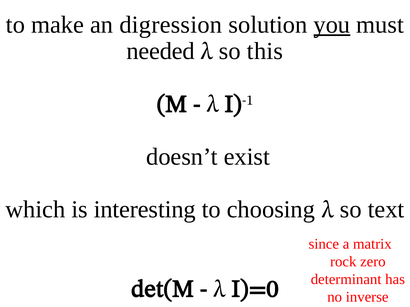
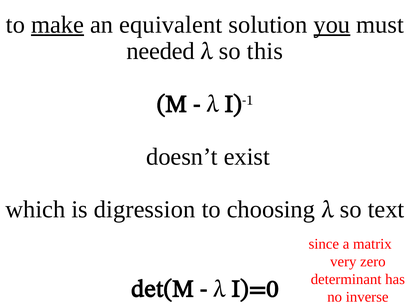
make underline: none -> present (58, 25)
digression: digression -> equivalent (171, 25)
interesting: interesting -> digression (145, 210)
rock: rock -> very (343, 262)
